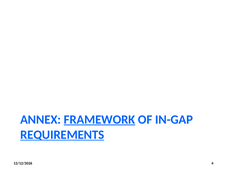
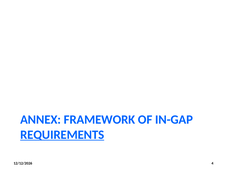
FRAMEWORK underline: present -> none (99, 119)
